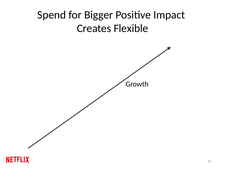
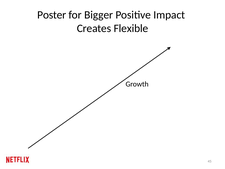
Spend: Spend -> Poster (52, 15)
